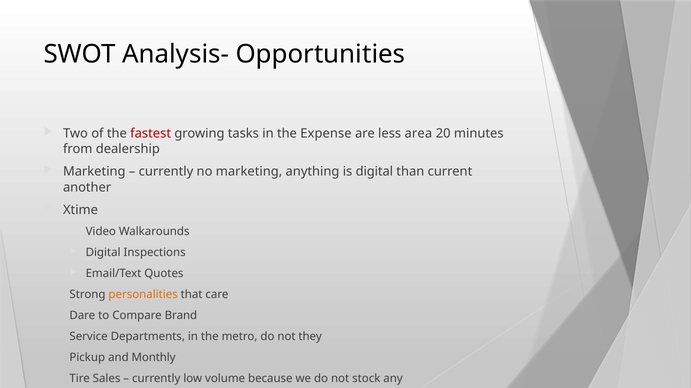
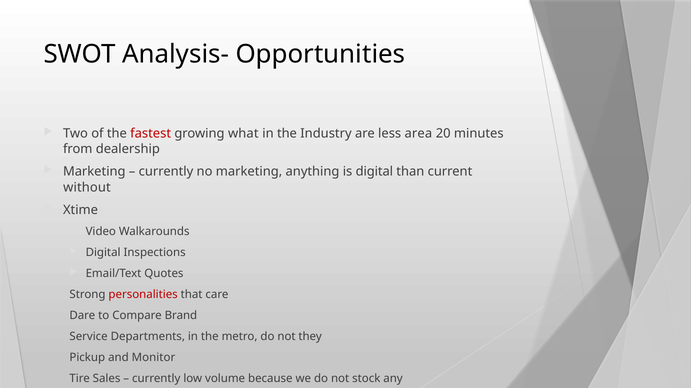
tasks: tasks -> what (243, 134)
Expense: Expense -> Industry (326, 134)
another: another -> without (87, 188)
personalities colour: orange -> red (143, 295)
Monthly: Monthly -> Monitor (153, 358)
